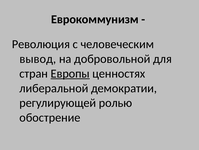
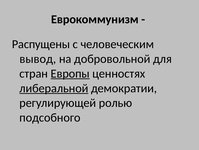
Революция: Революция -> Распущены (41, 44)
либеральной underline: none -> present (54, 88)
обострение: обострение -> подсобного (50, 117)
